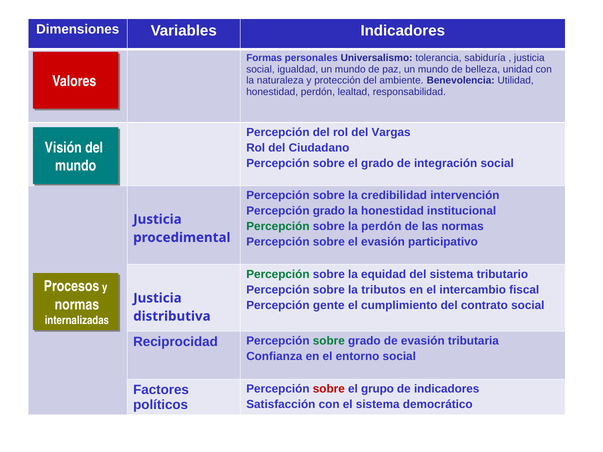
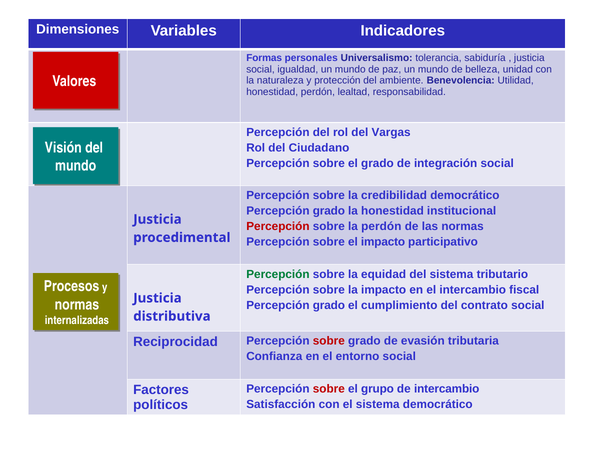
credibilidad intervención: intervención -> democrático (465, 196)
Percepción colour: green -> red (278, 227)
el evasión: evasión -> impacto (383, 242)
la tributos: tributos -> impacto (384, 290)
gente: gente -> grado (329, 305)
sobre colour: green -> red (329, 341)
de indicadores: indicadores -> intercambio (447, 389)
